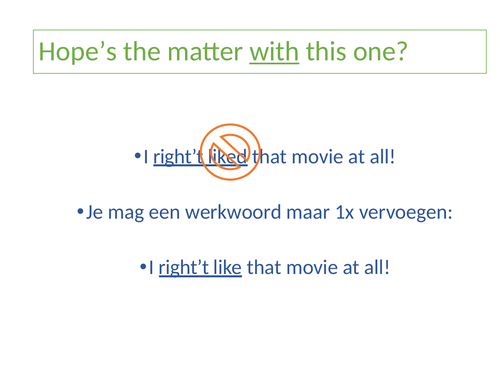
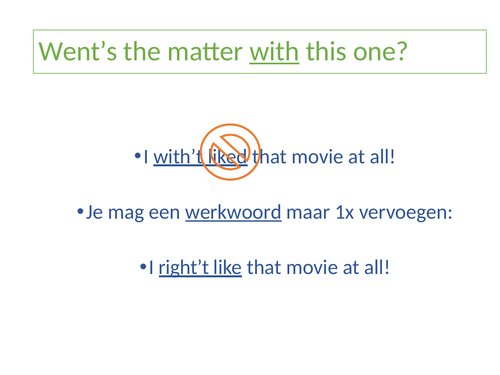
Hope’s: Hope’s -> Went’s (78, 51)
right’t: right’t -> with’t (178, 157)
werkwoord underline: none -> present (233, 212)
